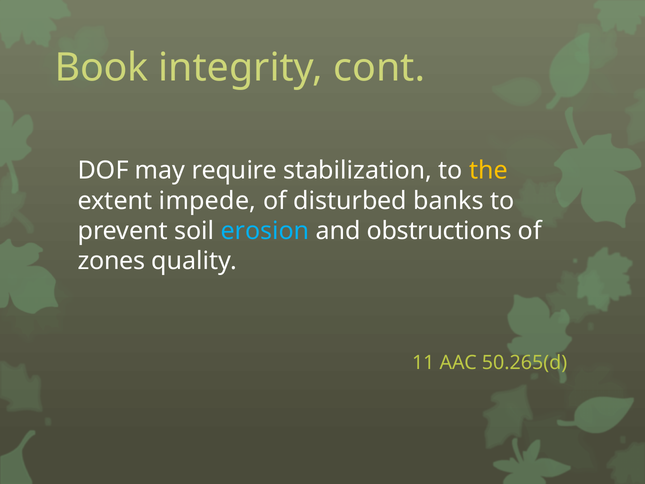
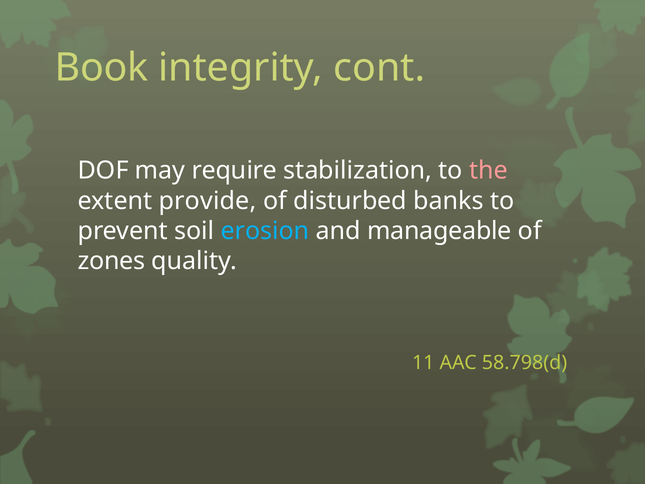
the colour: yellow -> pink (488, 171)
impede: impede -> provide (208, 201)
obstructions: obstructions -> manageable (439, 231)
50.265(d: 50.265(d -> 58.798(d (525, 362)
